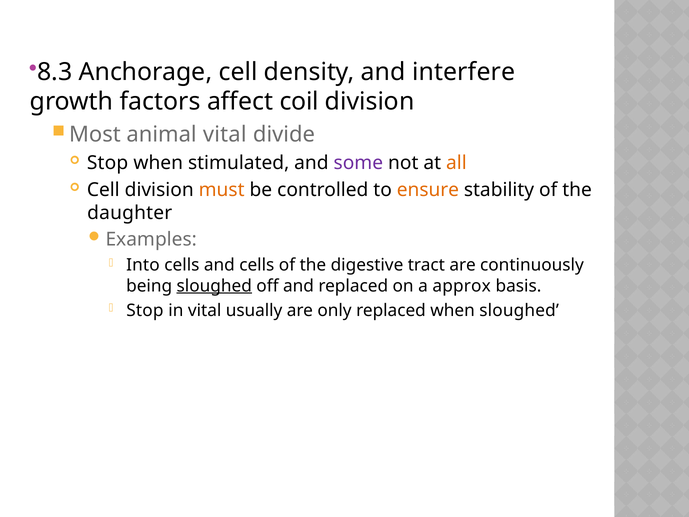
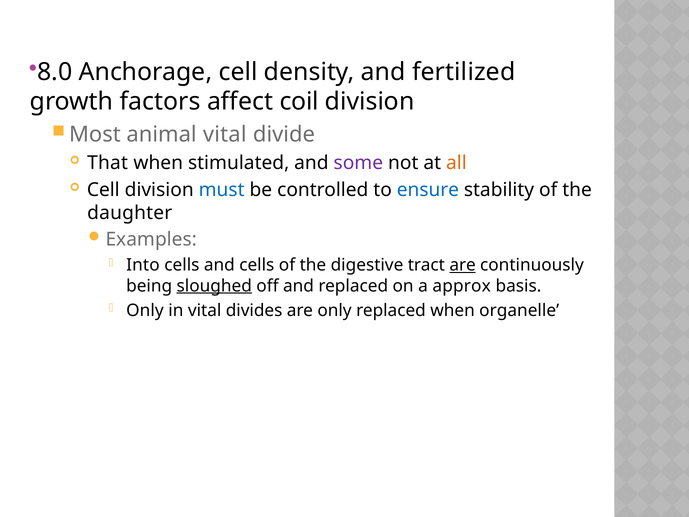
8.3: 8.3 -> 8.0 (55, 72)
interfere: interfere -> fertilized (464, 72)
Stop: Stop -> That (108, 163)
must colour: orange -> blue (222, 190)
ensure colour: orange -> blue (428, 190)
are underline: none -> present (463, 265)
Stop: Stop -> Only (145, 310)
usually: usually -> divides (254, 310)
when sloughed: sloughed -> organelle (519, 310)
